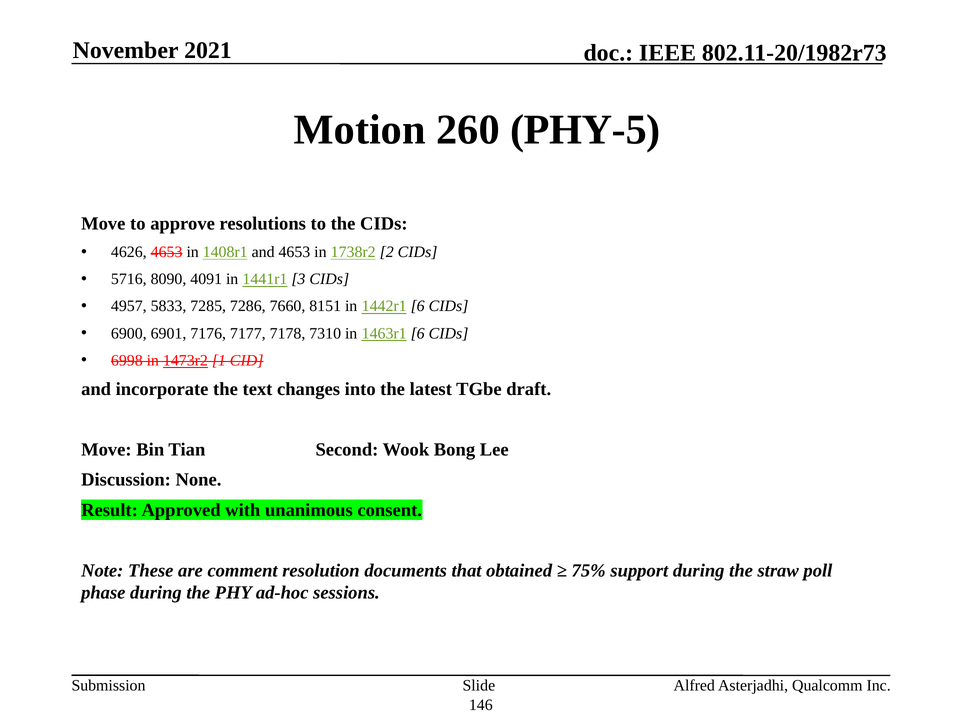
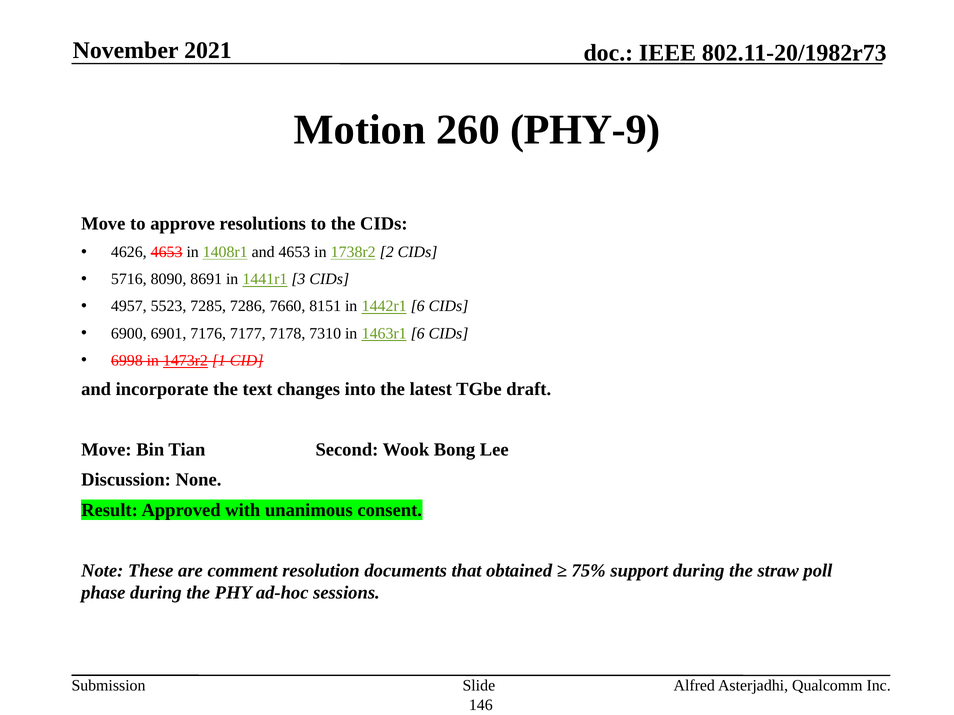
PHY-5: PHY-5 -> PHY-9 (585, 130)
4091: 4091 -> 8691 (206, 279)
5833: 5833 -> 5523 (169, 306)
